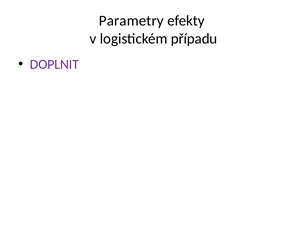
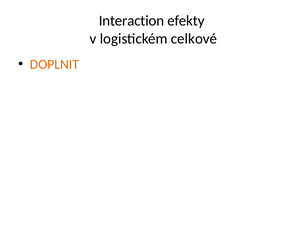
Parametry: Parametry -> Interaction (131, 21)
případu: případu -> celkové (194, 39)
DOPLNIT colour: purple -> orange (54, 64)
